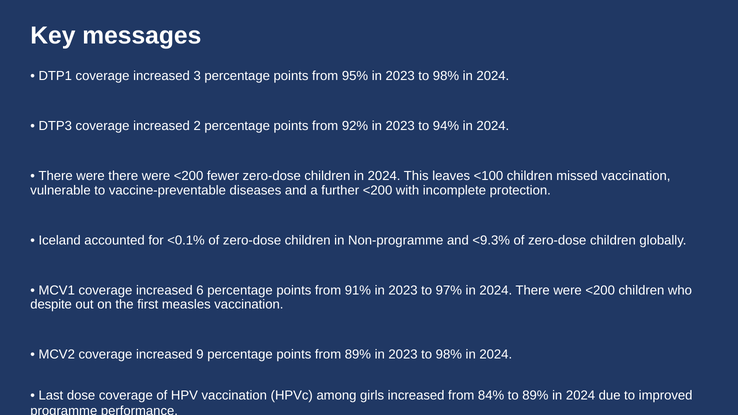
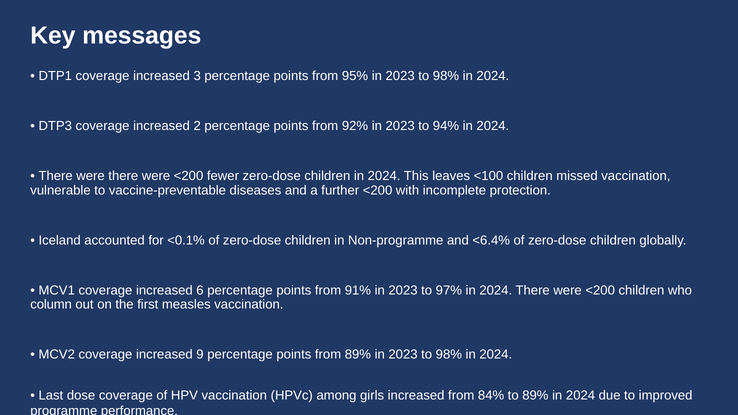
<9.3%: <9.3% -> <6.4% (491, 240)
despite: despite -> column (51, 304)
